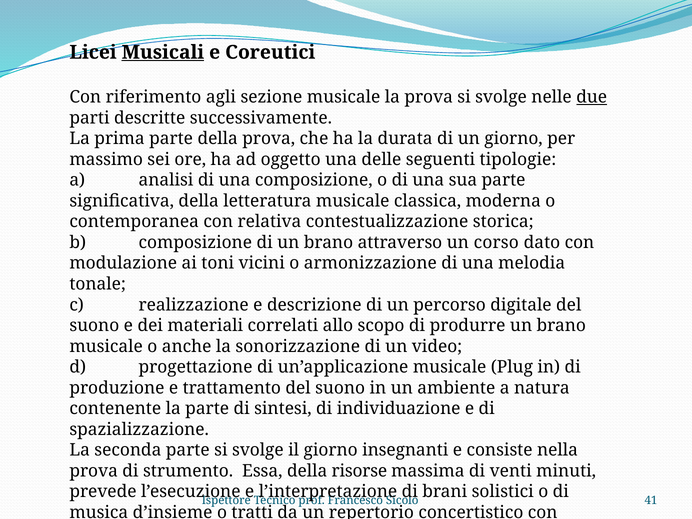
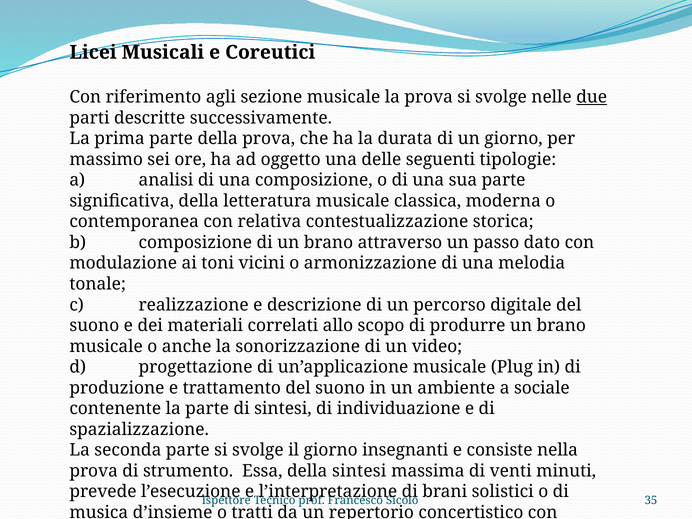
Musicali underline: present -> none (163, 52)
corso: corso -> passo (496, 243)
natura: natura -> sociale (542, 388)
della risorse: risorse -> sintesi (359, 471)
41: 41 -> 35 (651, 501)
